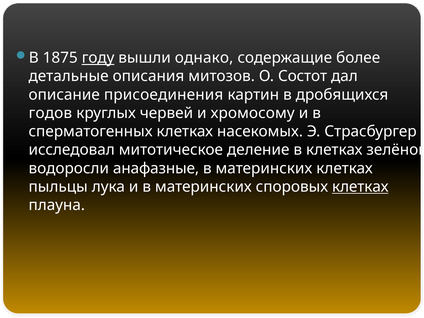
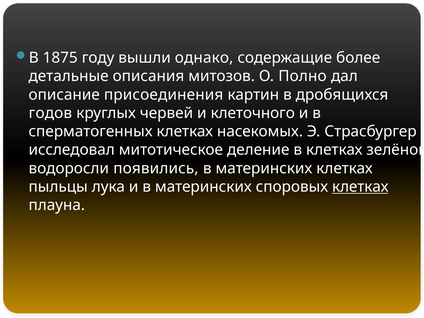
году underline: present -> none (98, 58)
Состот: Состот -> Полно (302, 76)
хромосому: хромосому -> клеточного (253, 113)
анафазные: анафазные -> появились (156, 168)
